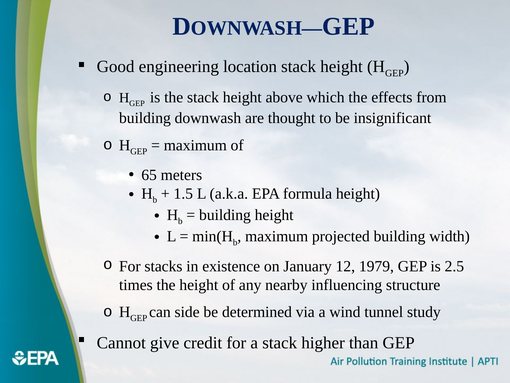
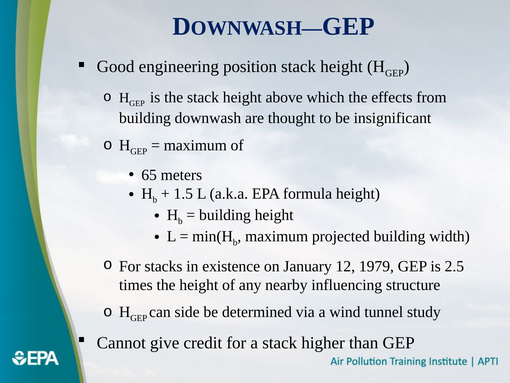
location: location -> position (250, 66)
